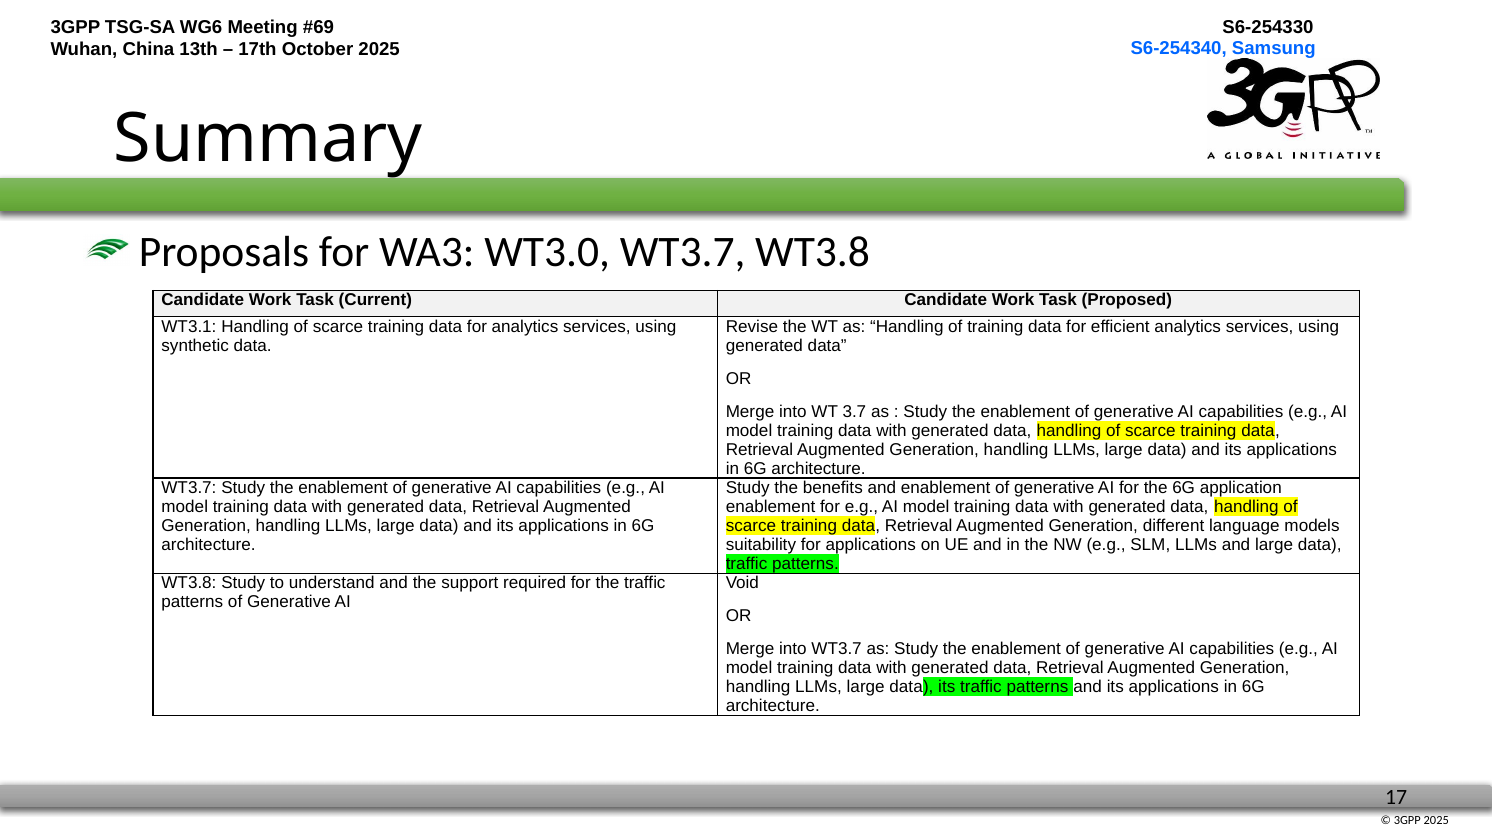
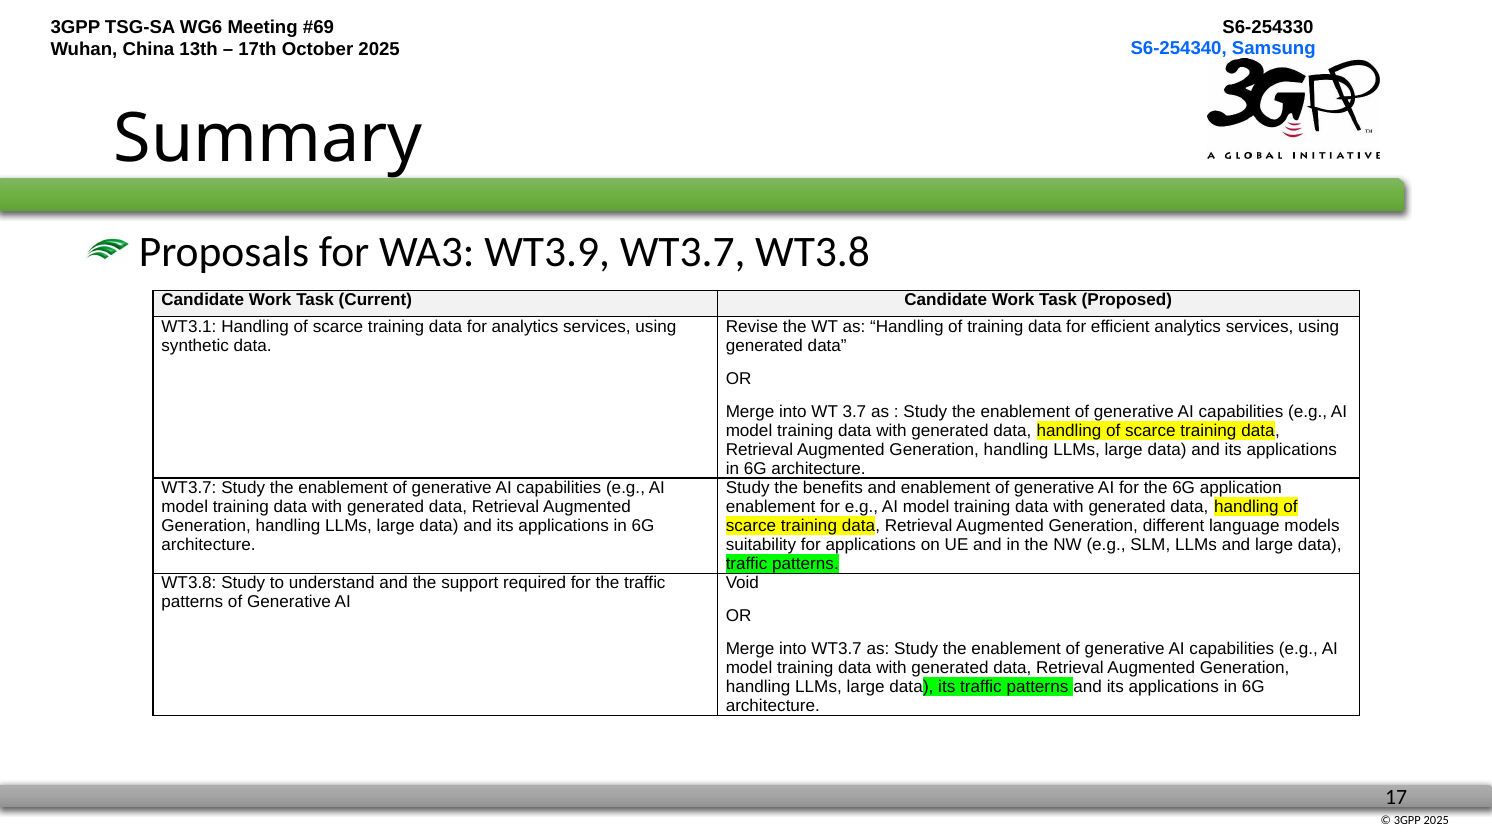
WT3.0: WT3.0 -> WT3.9 (547, 252)
